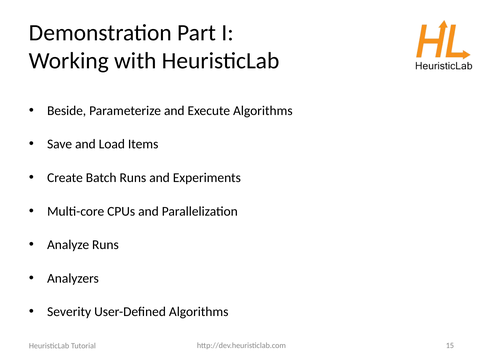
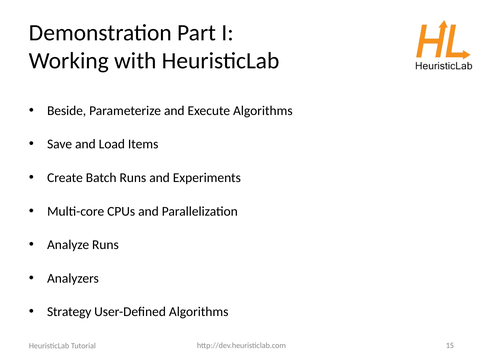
Severity: Severity -> Strategy (69, 312)
